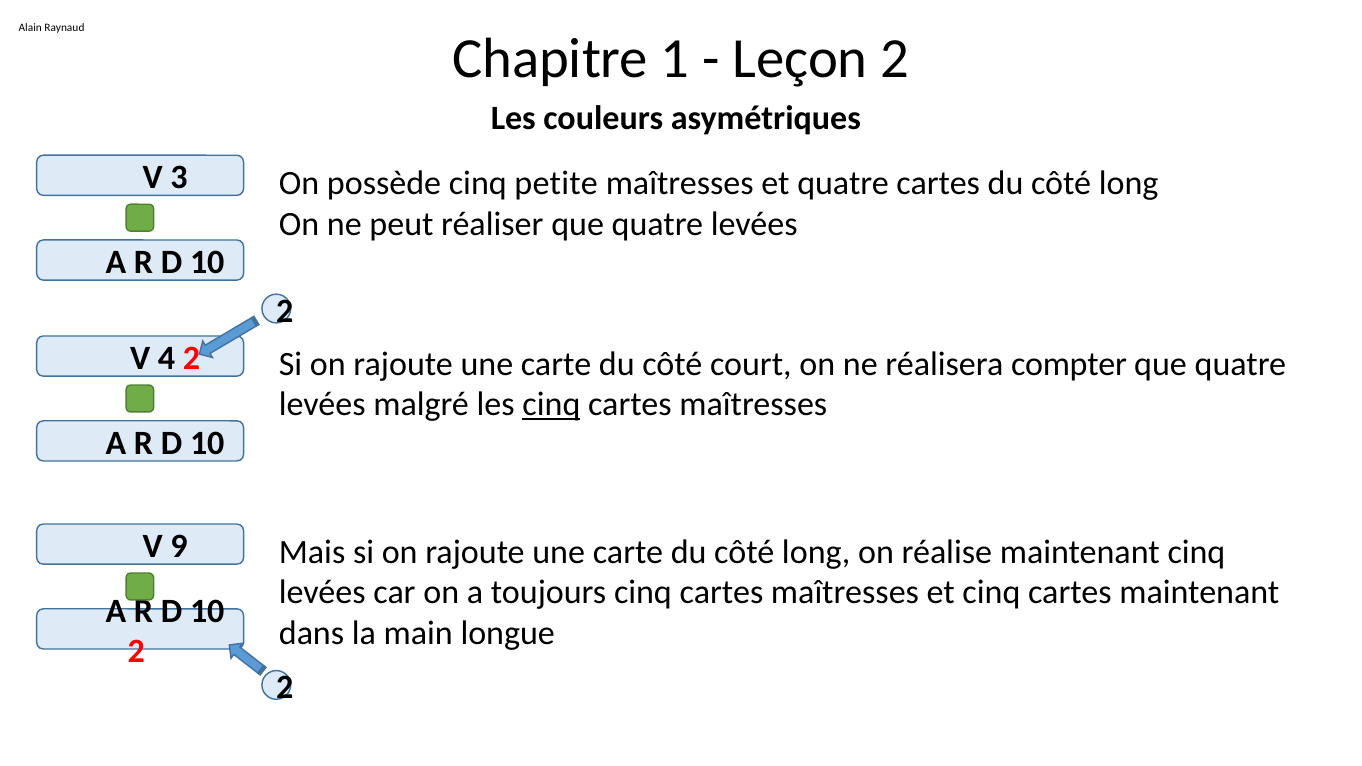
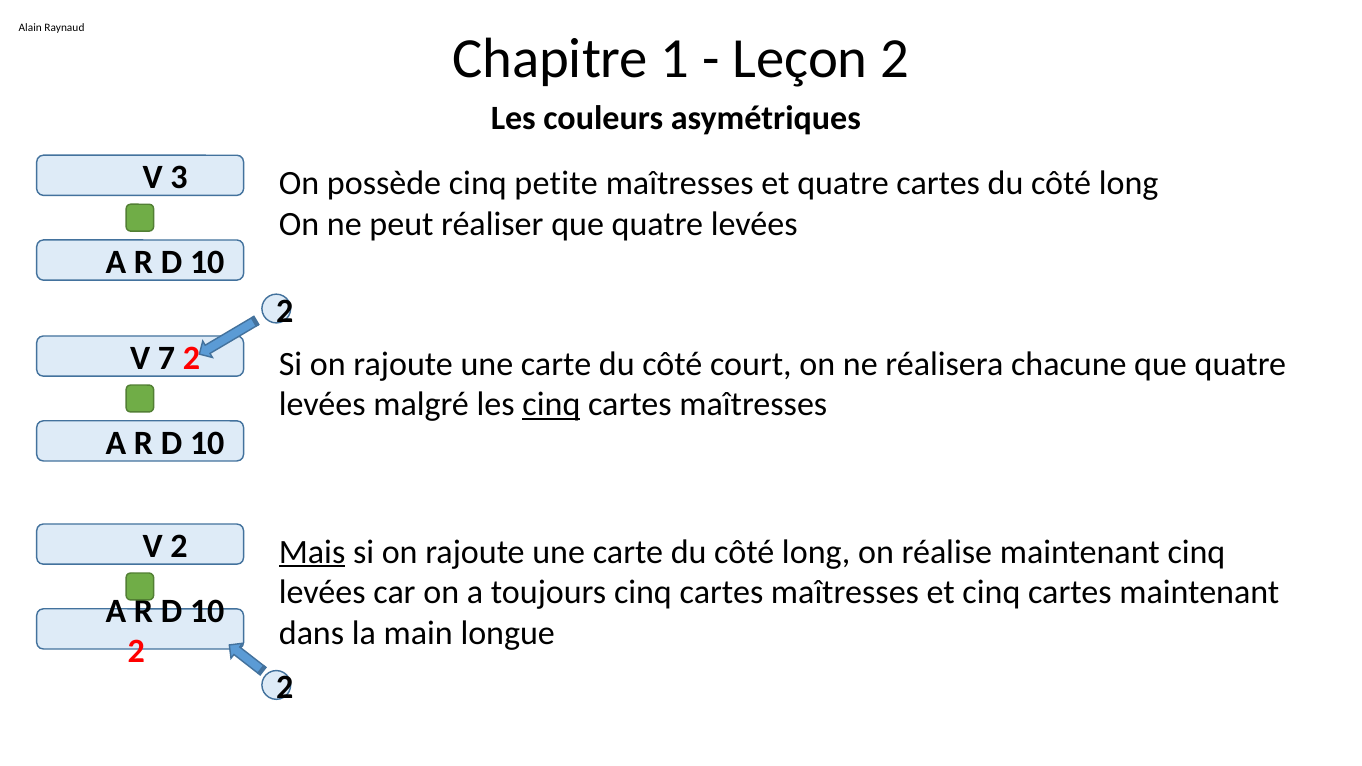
4: 4 -> 7 (167, 359)
compter: compter -> chacune (1069, 364)
V 9: 9 -> 2 (179, 547)
Mais underline: none -> present (312, 552)
